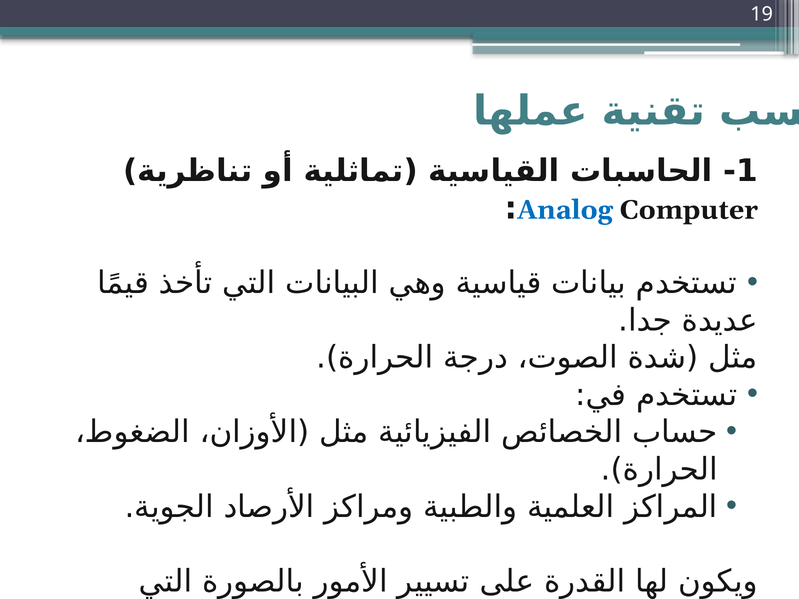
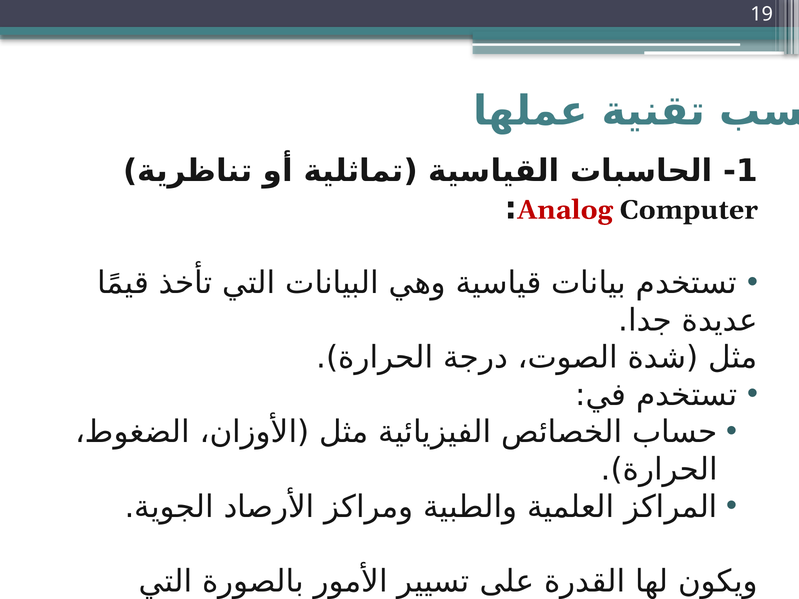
Analog colour: blue -> red (565, 210)
